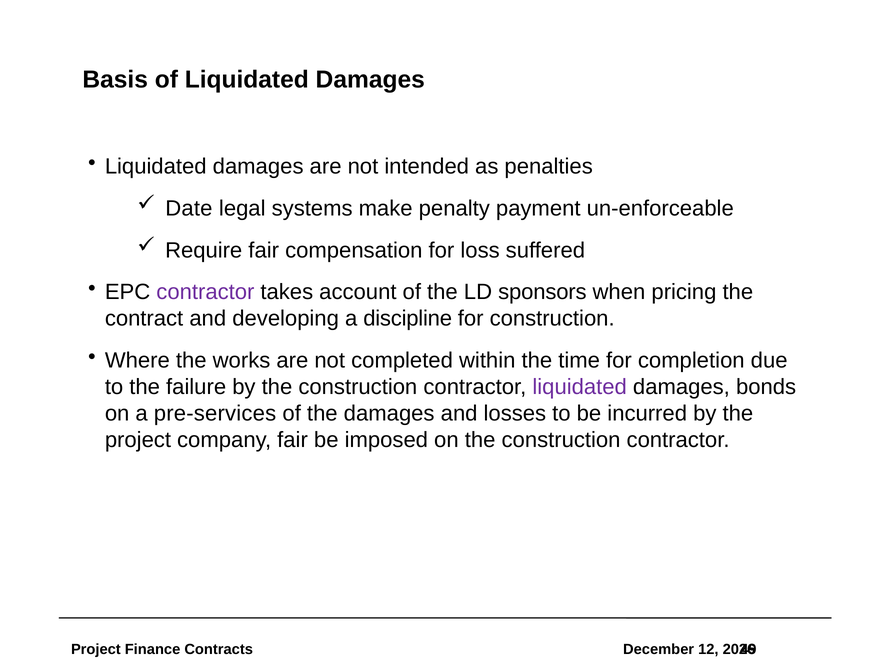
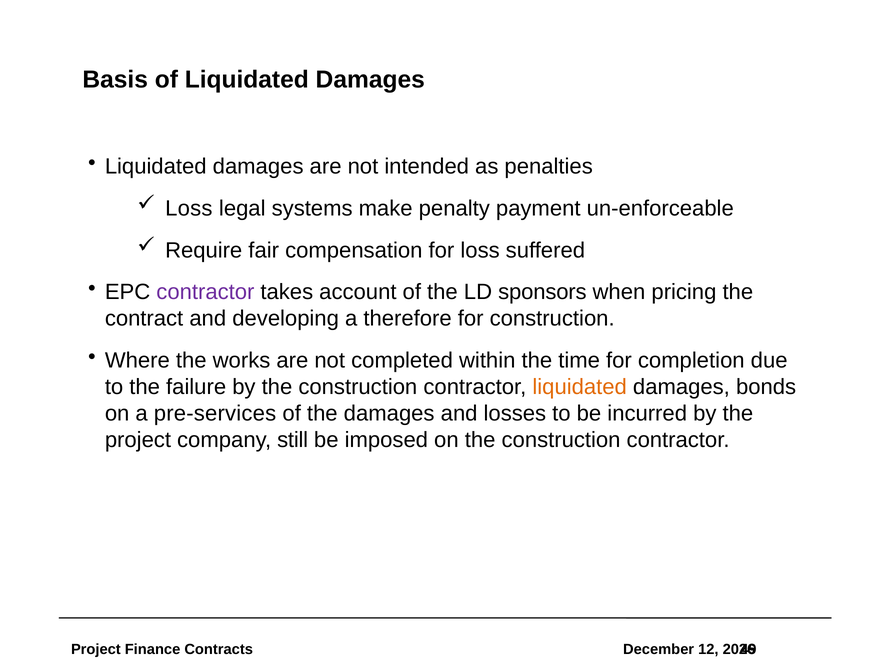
Date: Date -> Loss (189, 208)
discipline: discipline -> therefore (408, 319)
liquidated colour: purple -> orange (580, 387)
company fair: fair -> still (293, 440)
